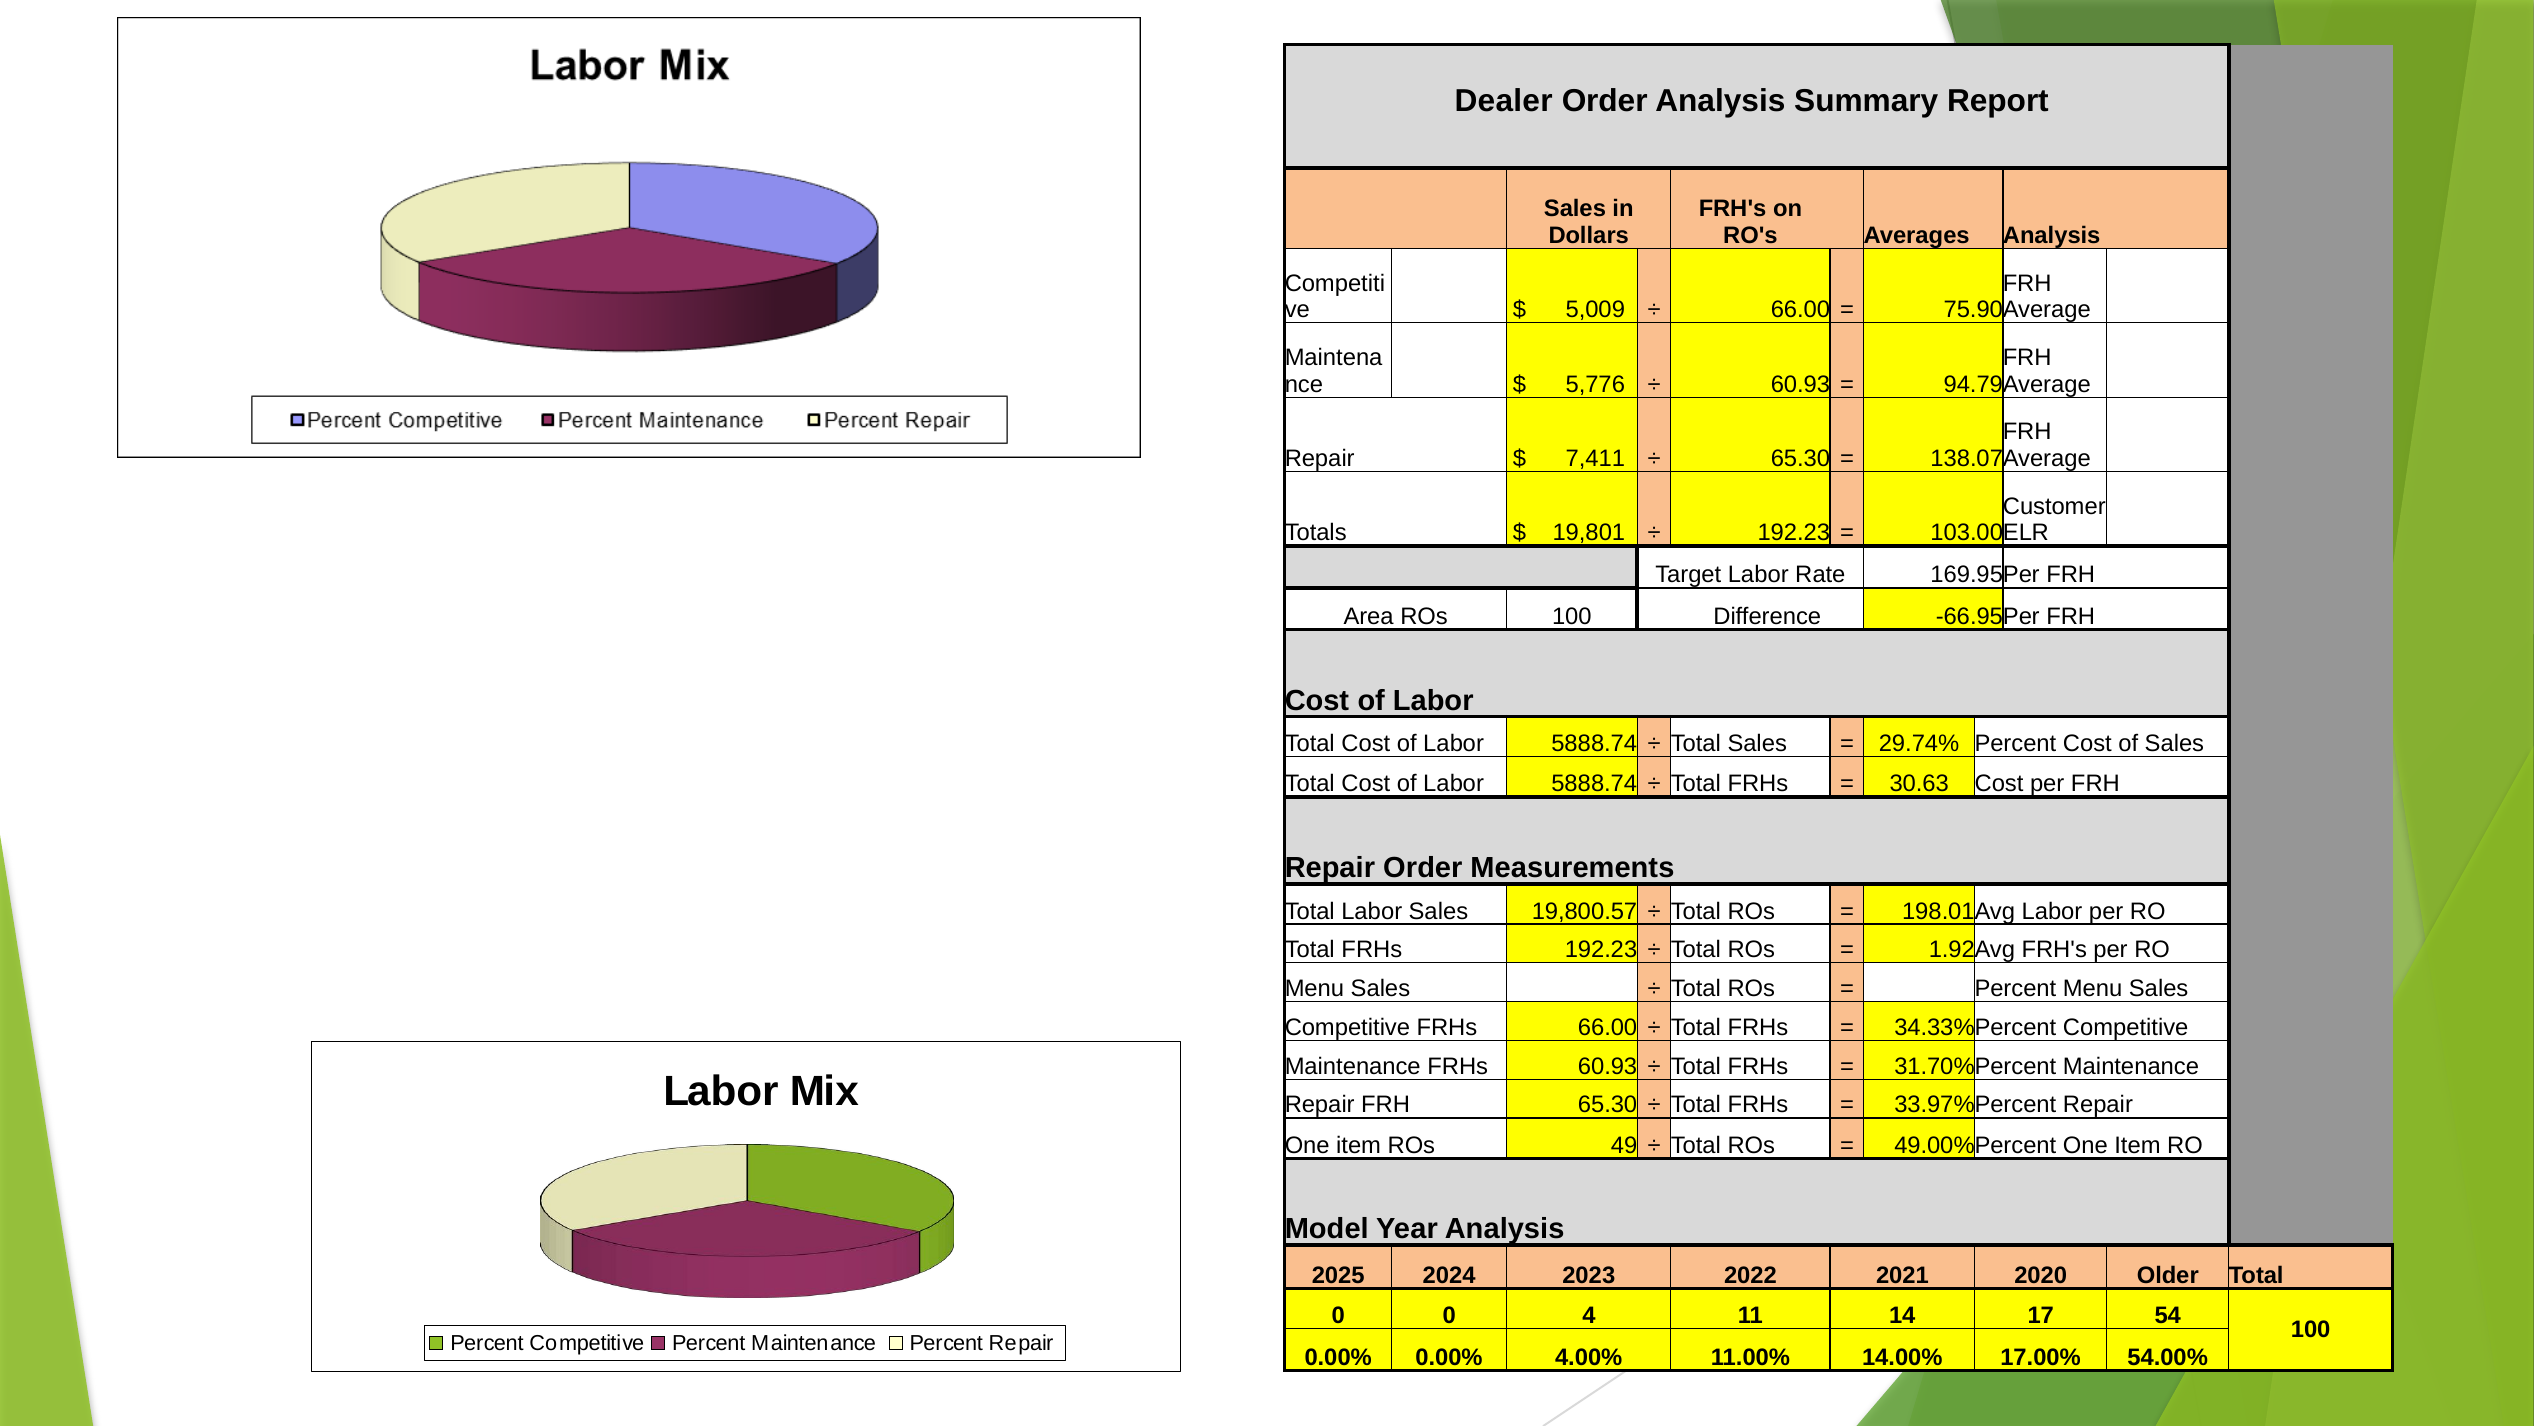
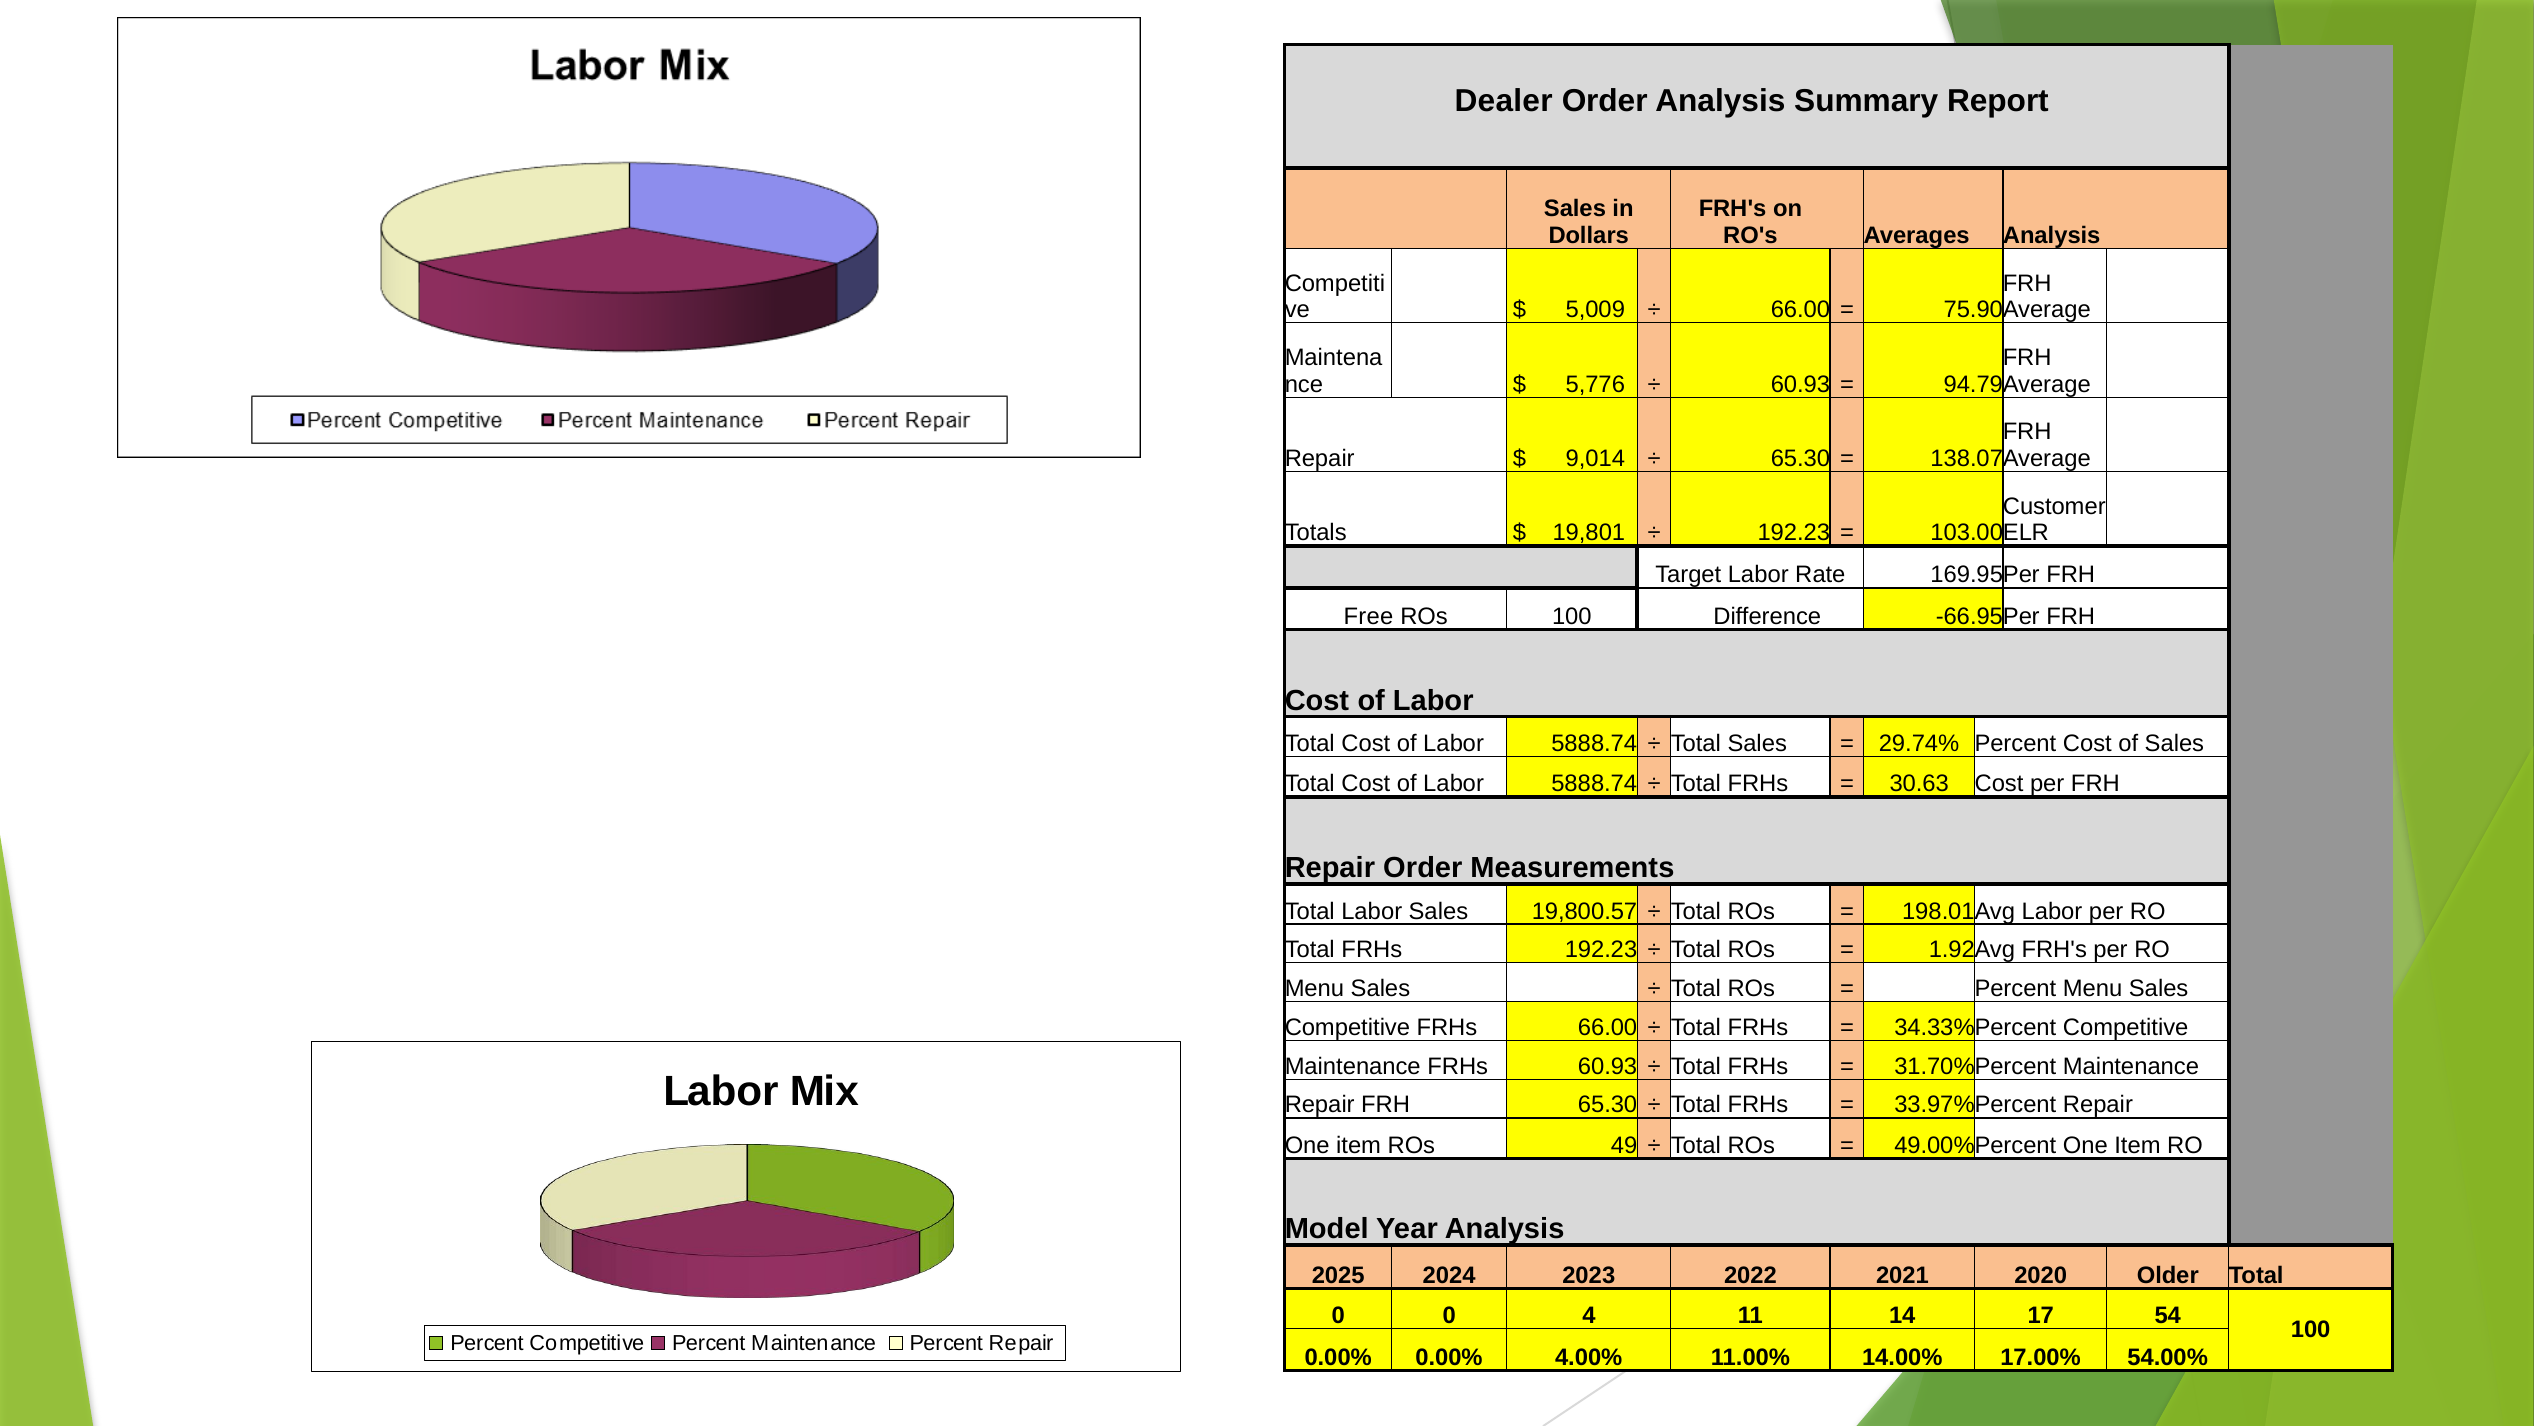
7,411: 7,411 -> 9,014 (1595, 459)
Area: Area -> Free (1368, 617)
